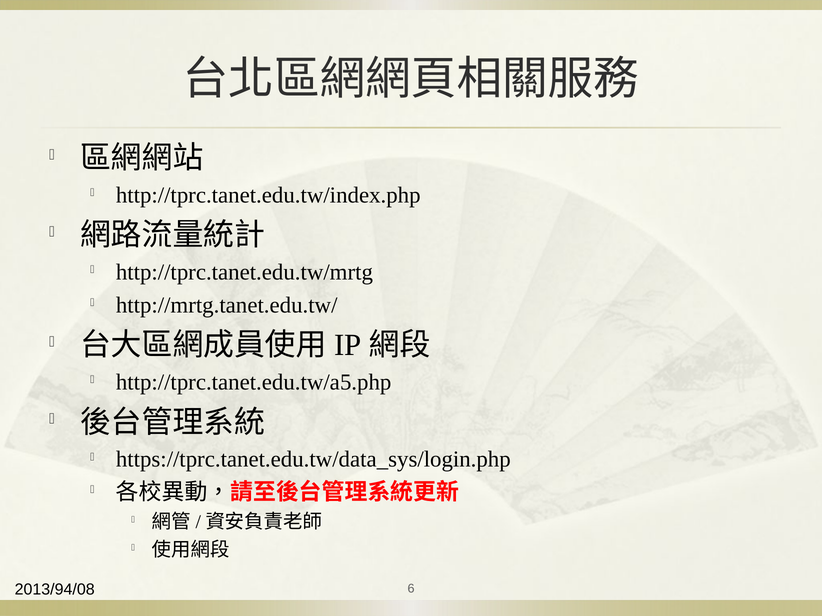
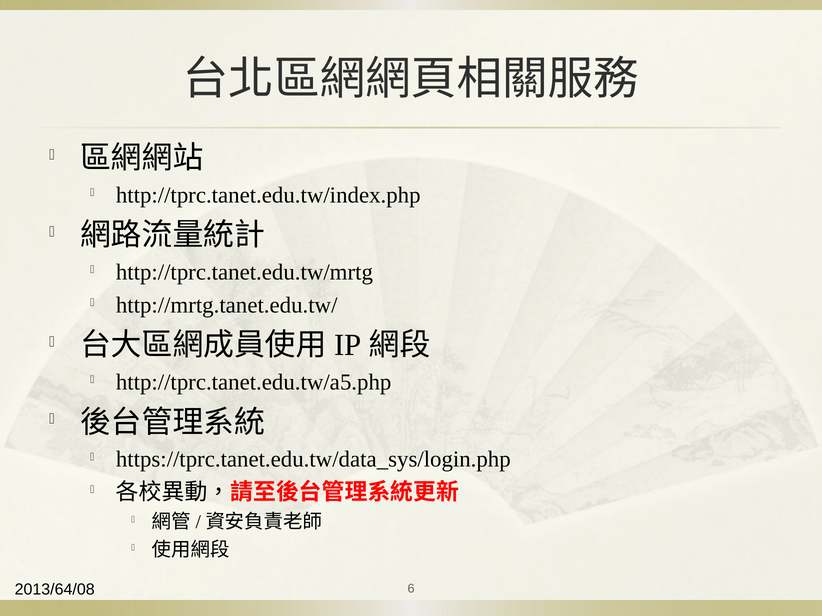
2013/94/08: 2013/94/08 -> 2013/64/08 (55, 590)
